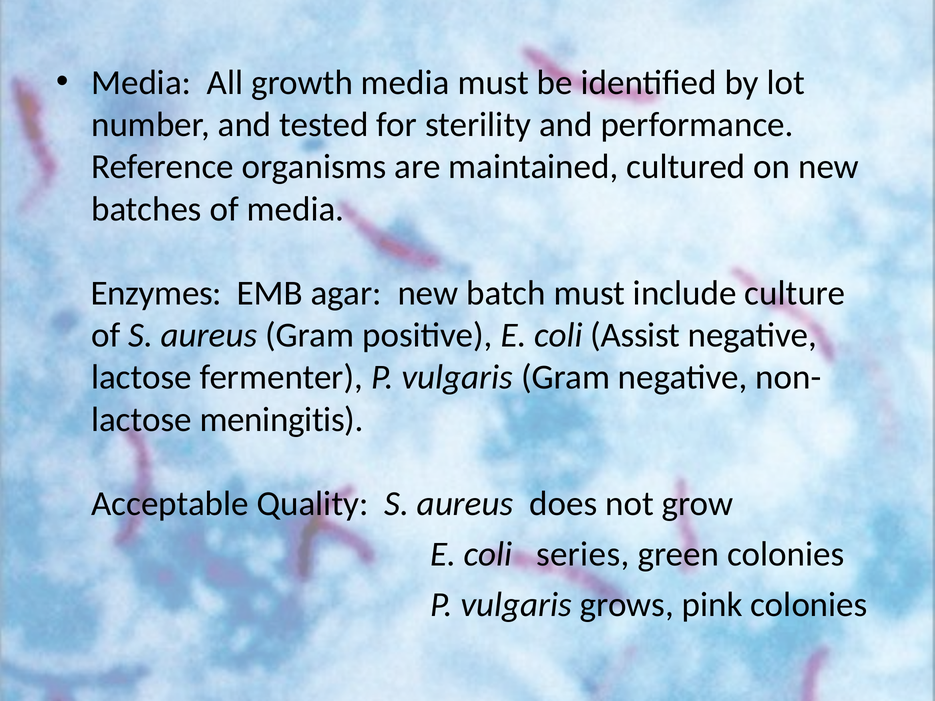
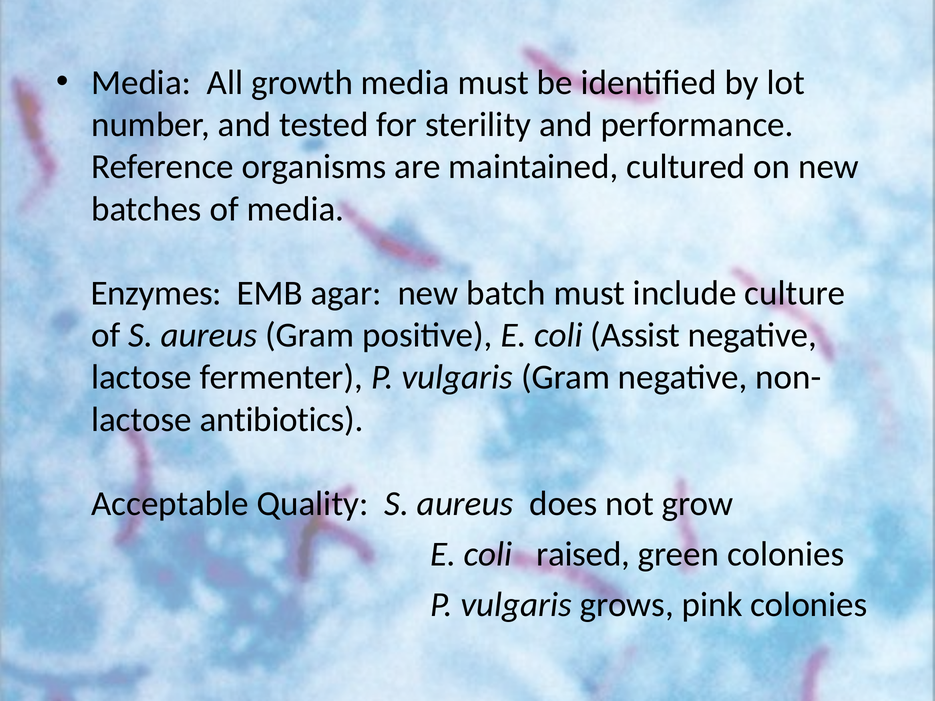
meningitis: meningitis -> antibiotics (282, 420)
series: series -> raised (583, 554)
